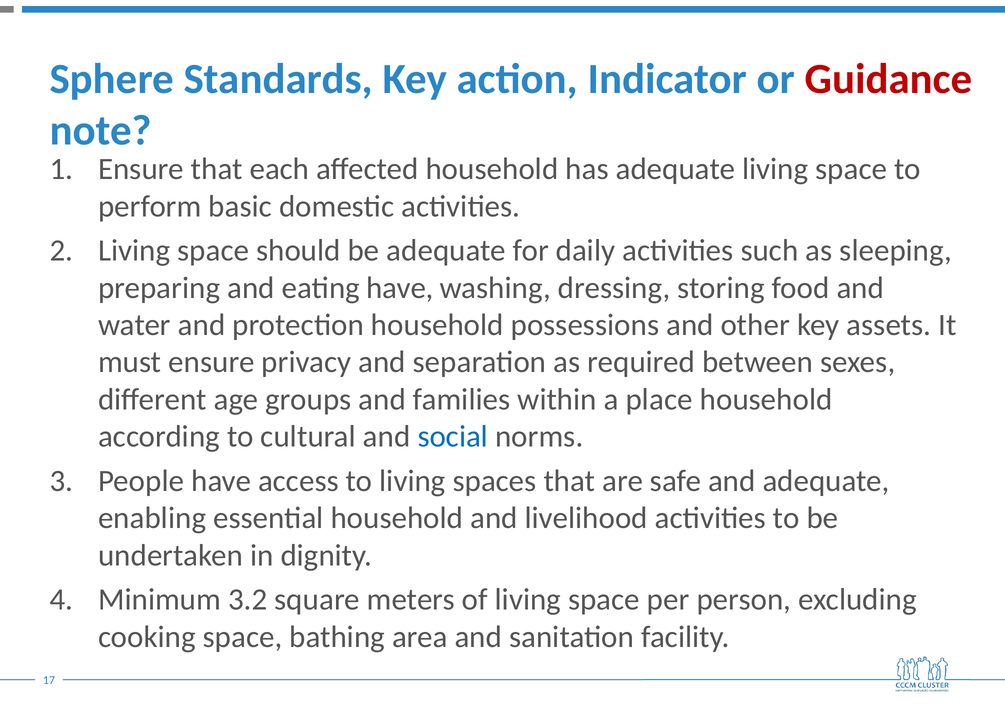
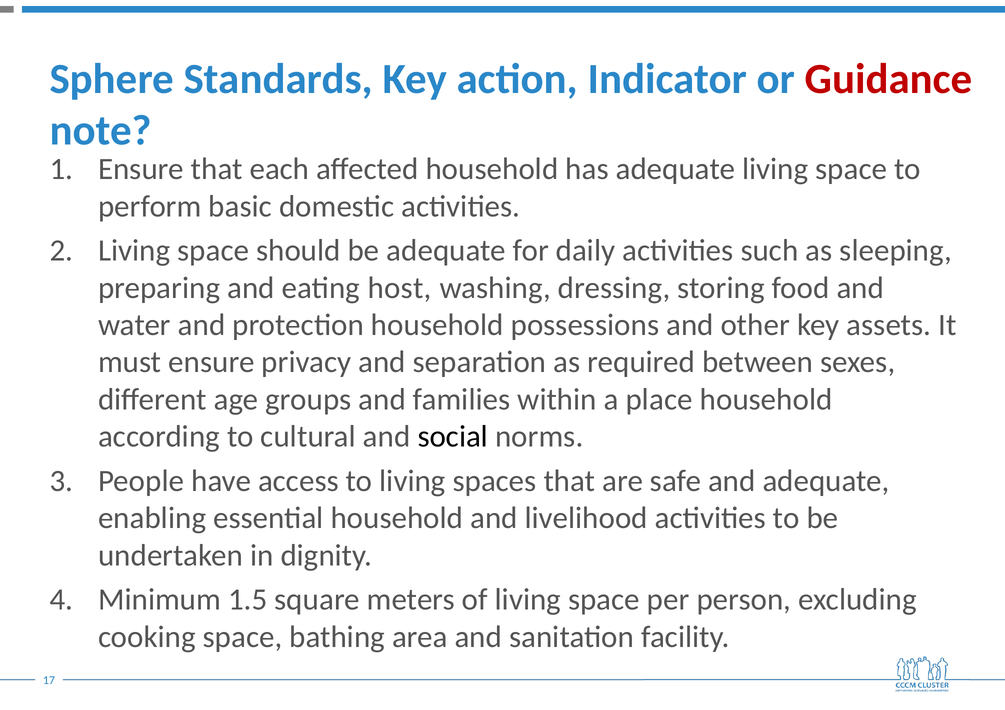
eating have: have -> host (400, 288)
social colour: blue -> black (453, 437)
3.2: 3.2 -> 1.5 (248, 600)
